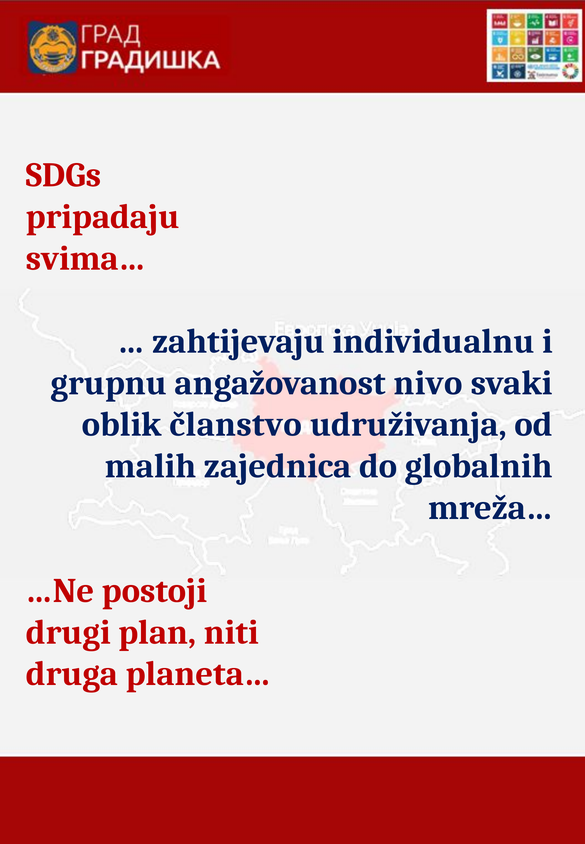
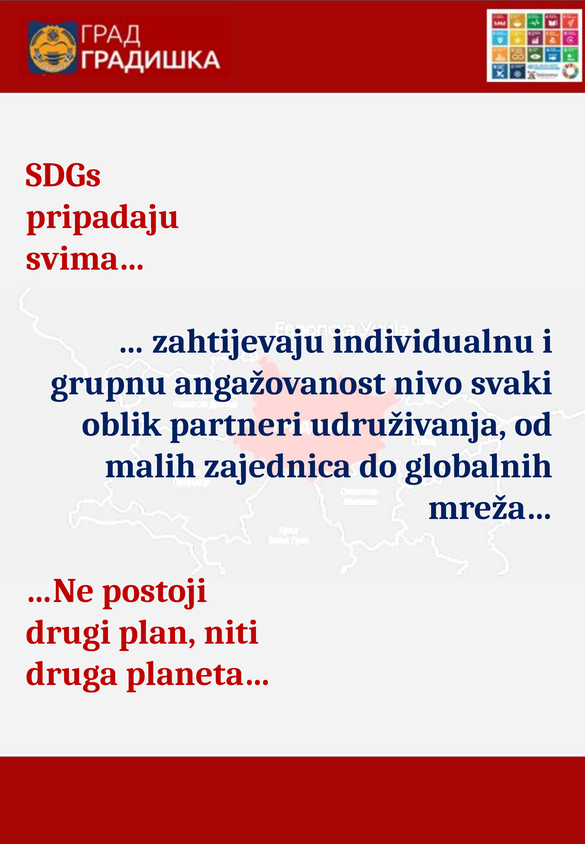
članstvo: članstvo -> partneri (236, 425)
